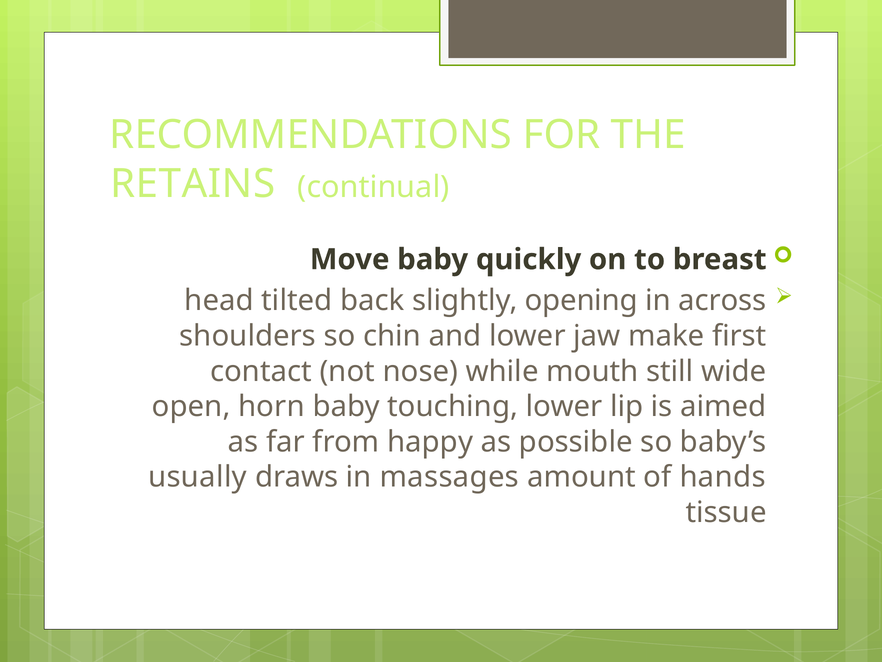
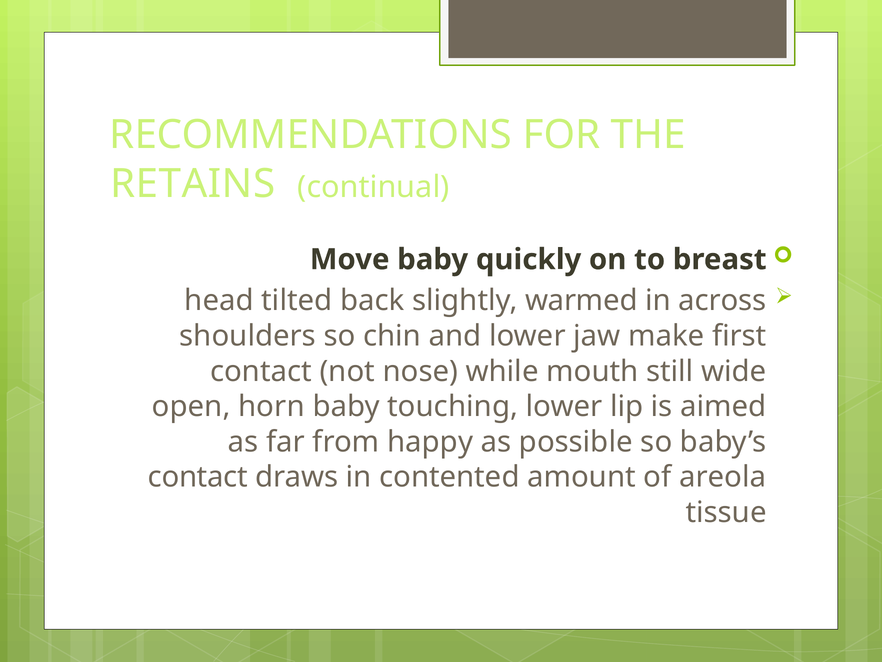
opening: opening -> warmed (581, 300)
usually: usually -> contact (198, 477)
massages: massages -> contented (449, 477)
hands: hands -> areola (723, 477)
